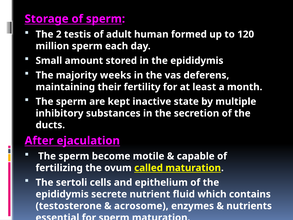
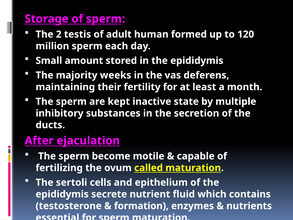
acrosome: acrosome -> formation (141, 206)
